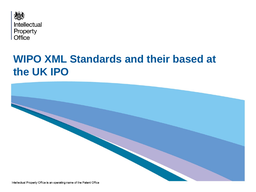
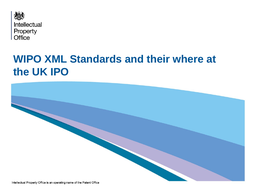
based: based -> where (188, 59)
